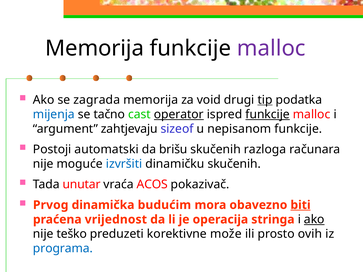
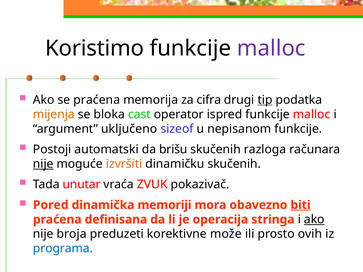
Memorija: Memorija -> Koristimo (95, 48)
se zagrada: zagrada -> praćena (97, 100)
void: void -> cifra (209, 100)
mijenja colour: blue -> orange (54, 114)
tačno: tačno -> bloka (109, 114)
operator underline: present -> none (179, 114)
funkcije underline: present -> none (268, 114)
zahtjevaju: zahtjevaju -> uključeno (129, 129)
nije underline: none -> present (43, 164)
izvršiti colour: blue -> orange (124, 164)
ACOS: ACOS -> ZVUK (152, 185)
Prvog: Prvog -> Pored (51, 205)
budućim: budućim -> memoriji (165, 205)
vrijednost: vrijednost -> definisana (116, 220)
teško: teško -> broja (72, 234)
